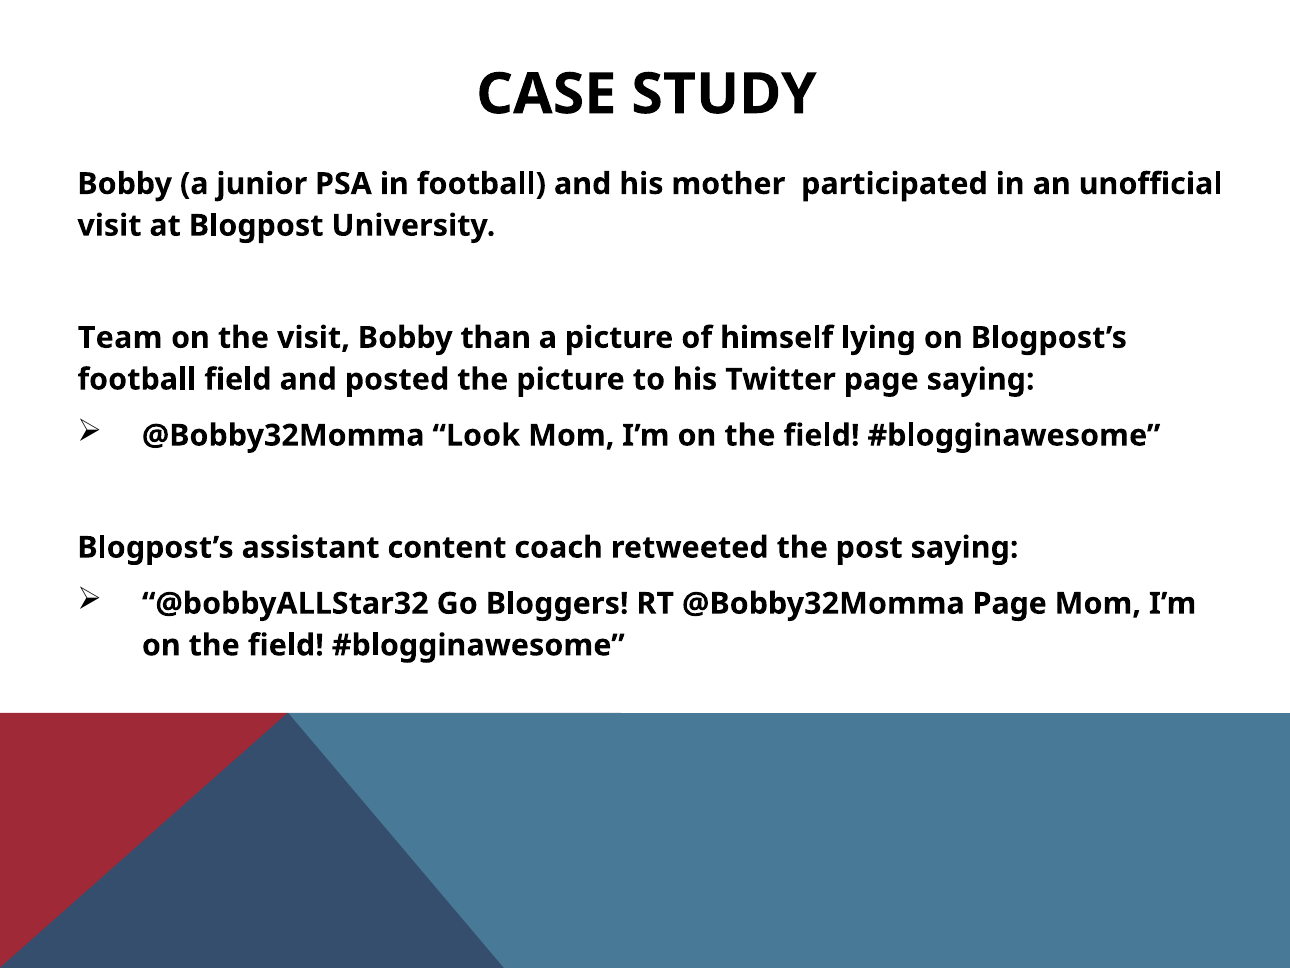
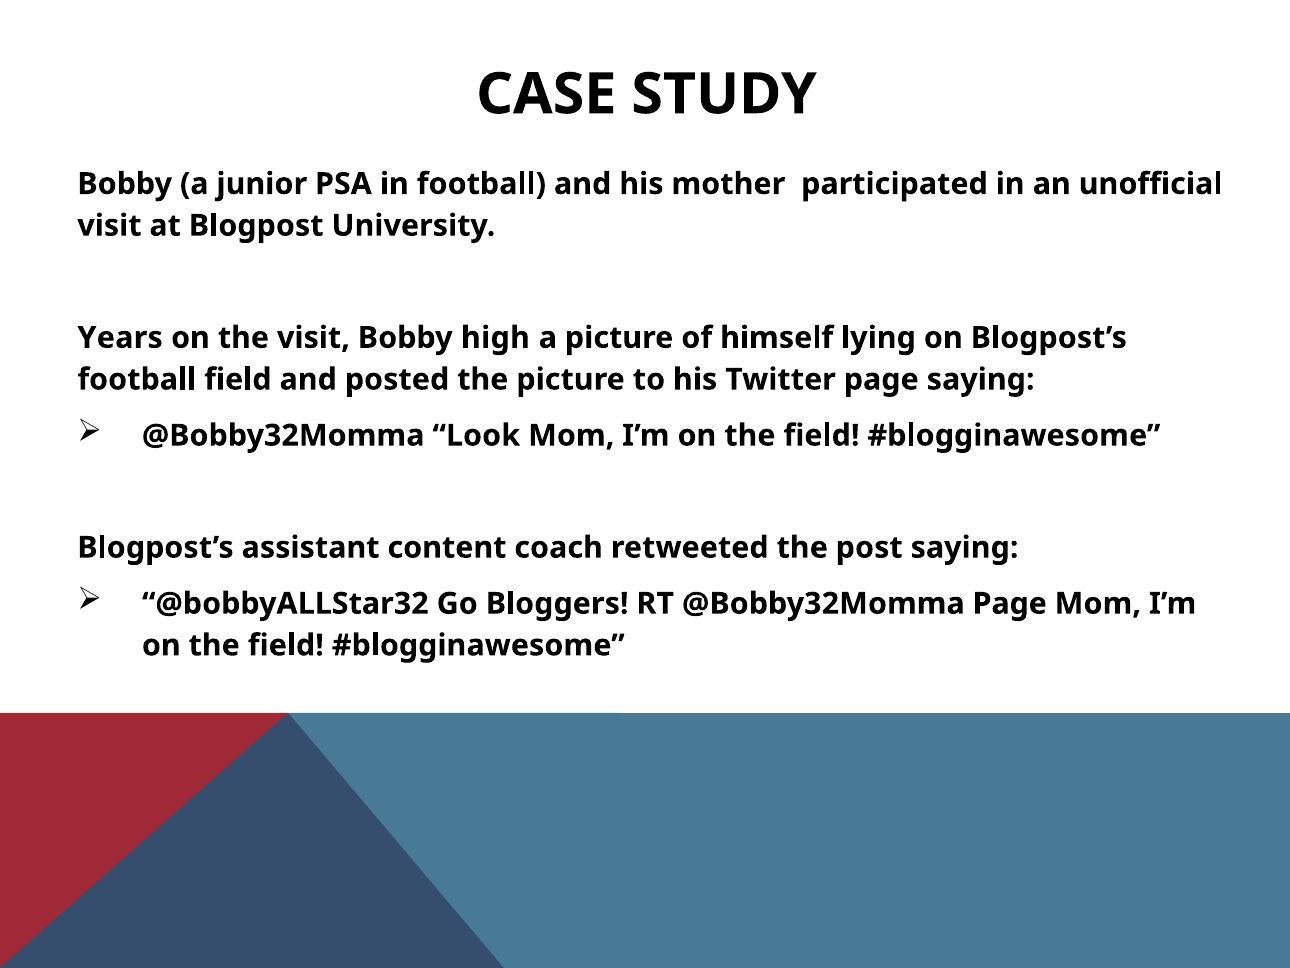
Team: Team -> Years (120, 338)
than: than -> high (495, 338)
